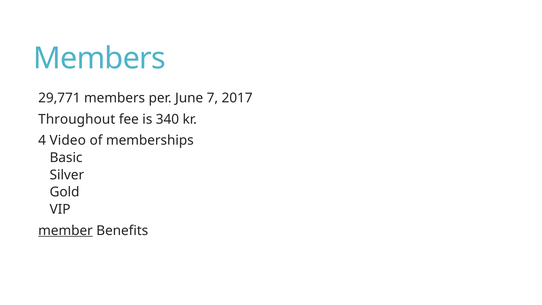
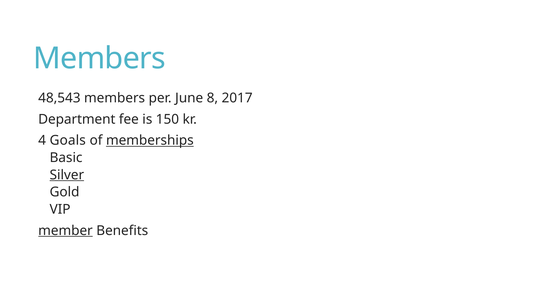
29,771: 29,771 -> 48,543 (59, 98)
7: 7 -> 8 (212, 98)
Throughout: Throughout -> Department (77, 119)
340: 340 -> 150 (167, 119)
Video: Video -> Goals (68, 140)
memberships underline: none -> present (150, 140)
Silver underline: none -> present (67, 175)
